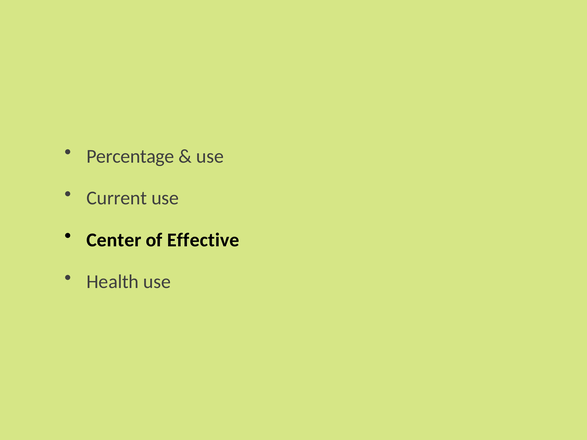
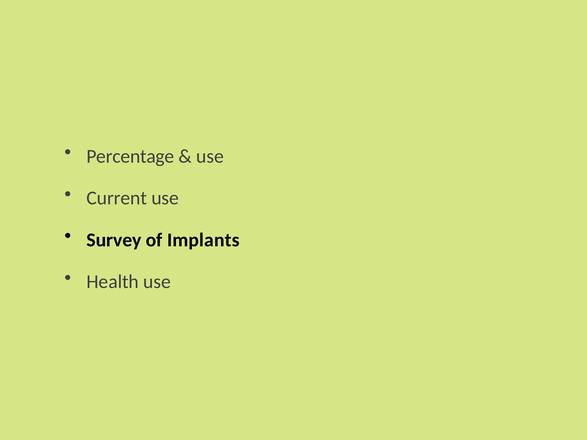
Center: Center -> Survey (114, 240)
Effective: Effective -> Implants (203, 240)
